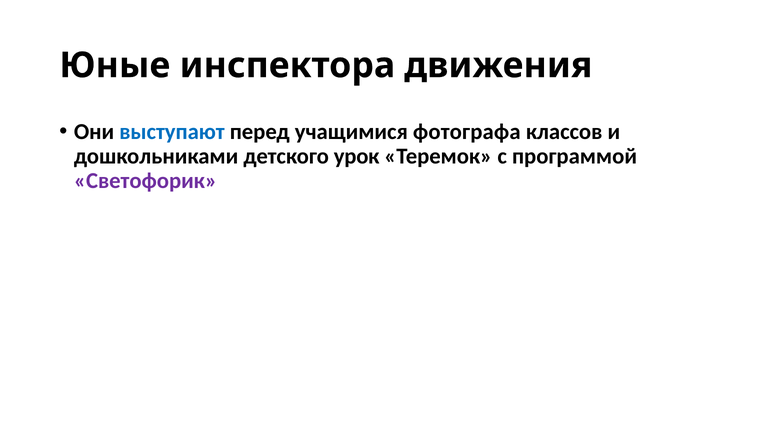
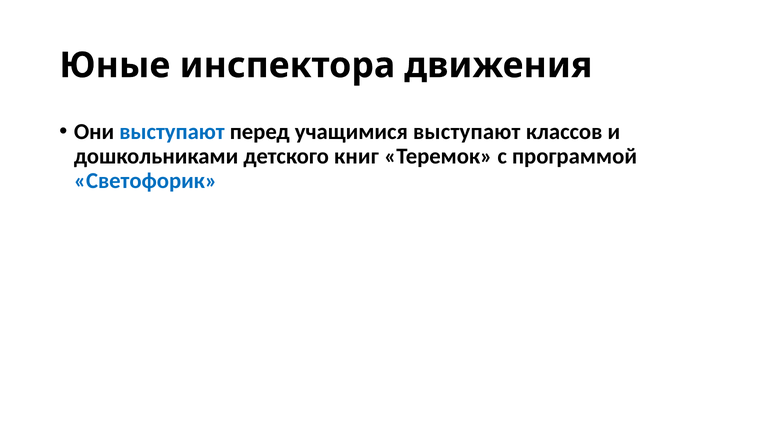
учащимися фотографа: фотографа -> выступают (467, 132)
урок: урок -> книг (356, 156)
Светофорик colour: purple -> blue (146, 181)
